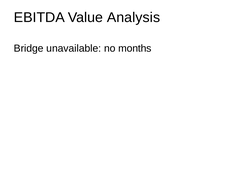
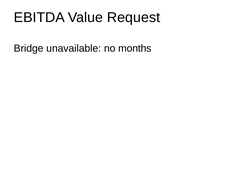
Analysis: Analysis -> Request (133, 18)
